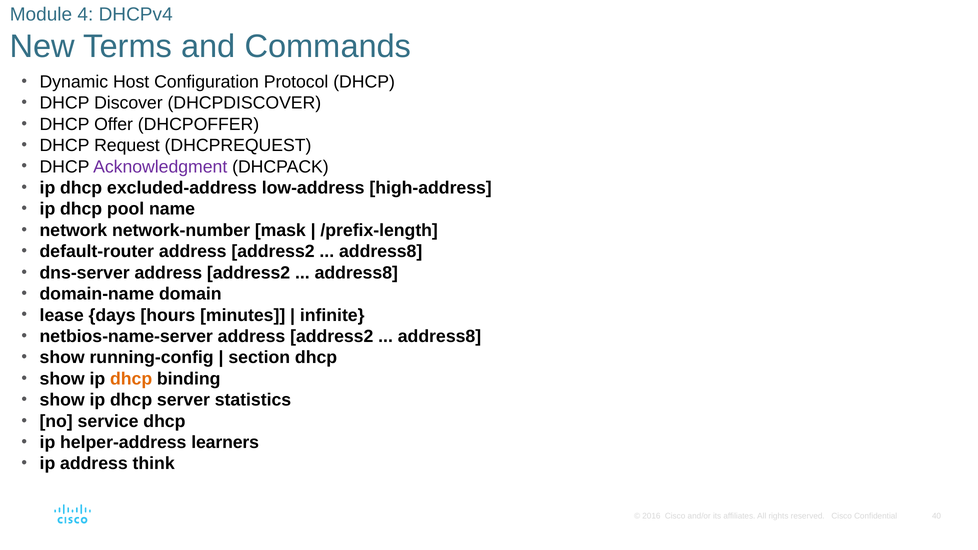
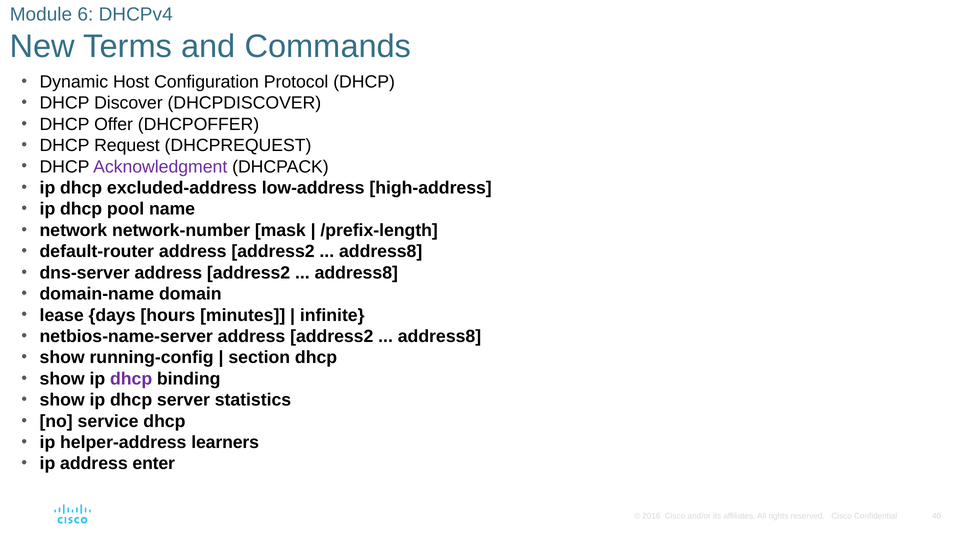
4: 4 -> 6 (85, 14)
dhcp colour: orange -> purple (131, 379)
think: think -> enter (154, 464)
